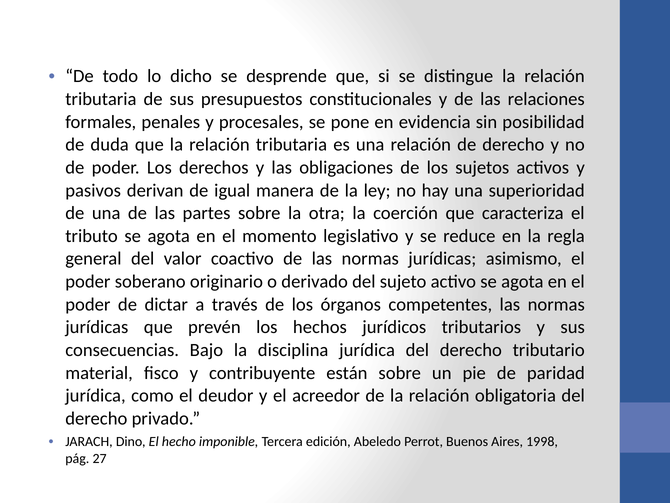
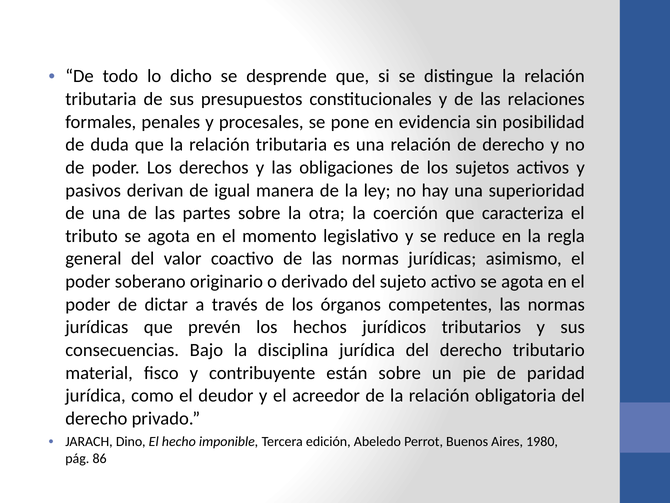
1998: 1998 -> 1980 (542, 441)
27: 27 -> 86 (100, 458)
